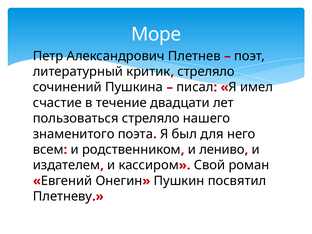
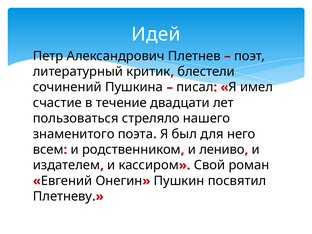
Море: Море -> Идей (156, 34)
стреляло: стреляло -> блестели (206, 72)
